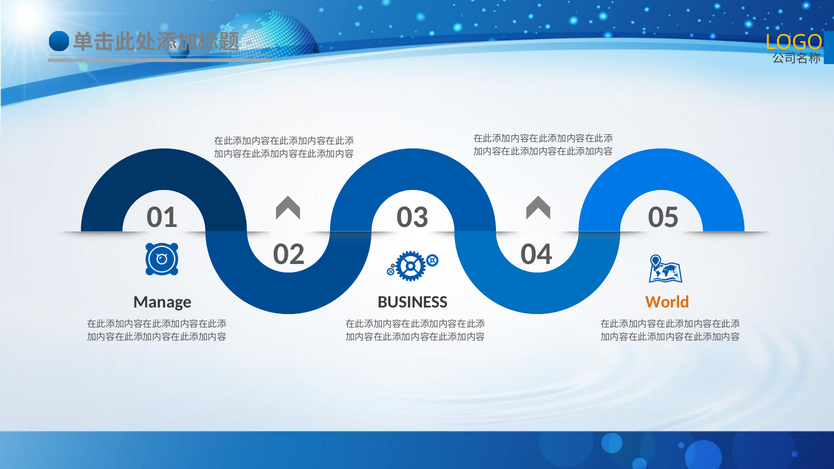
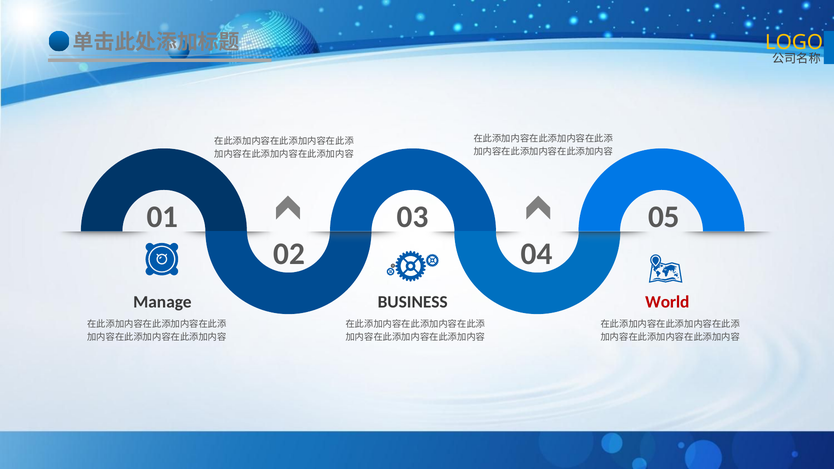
World colour: orange -> red (667, 302)
